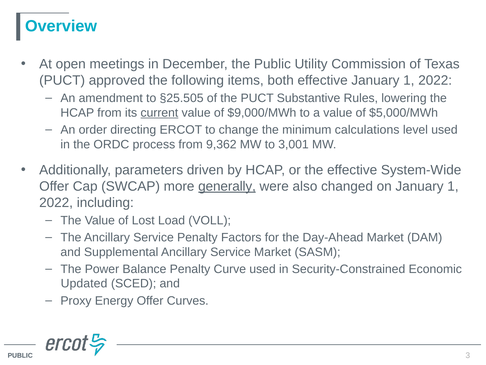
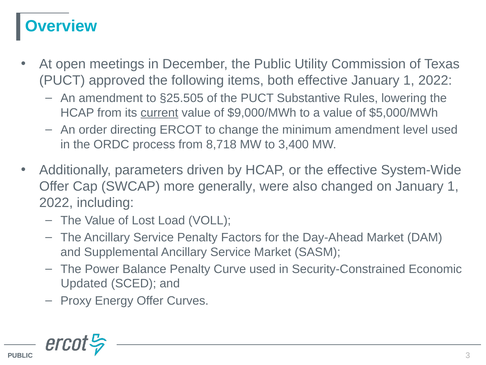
minimum calculations: calculations -> amendment (367, 130)
9,362: 9,362 -> 8,718 (221, 144)
3,001: 3,001 -> 3,400 (294, 144)
generally underline: present -> none (227, 186)
